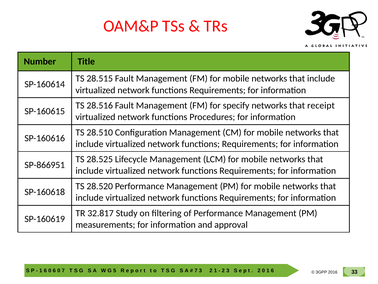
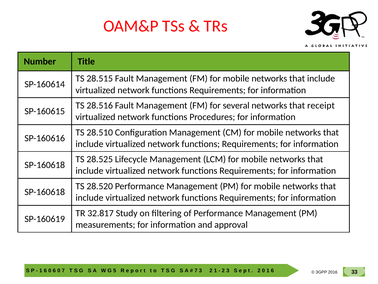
specify: specify -> several (236, 105)
SP-866951: SP-866951 -> SP-160618 (45, 165)
